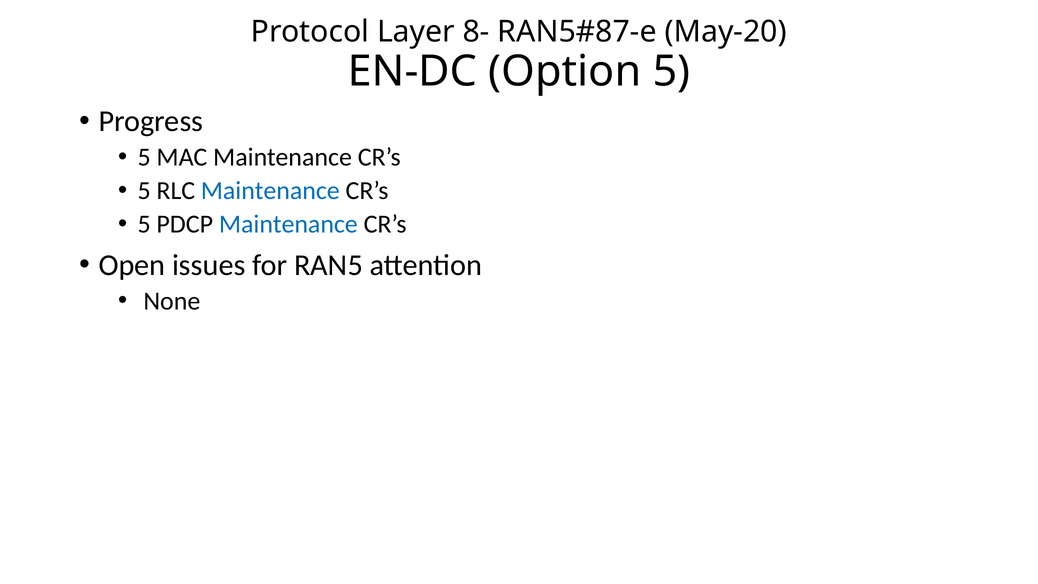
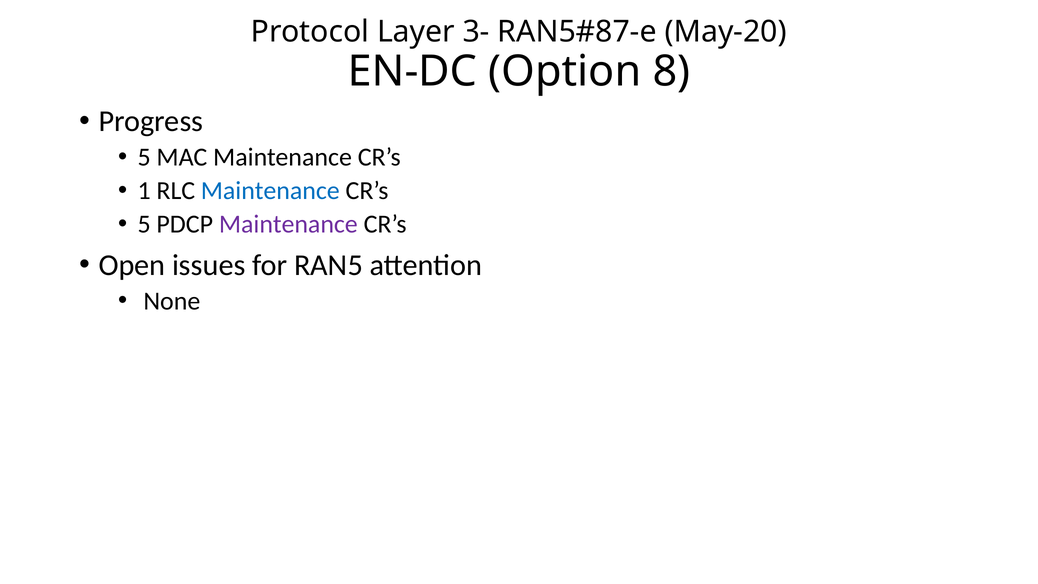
8-: 8- -> 3- (476, 32)
Option 5: 5 -> 8 (671, 72)
5: 5 -> 1 (144, 191)
Maintenance colour: blue -> purple (288, 224)
